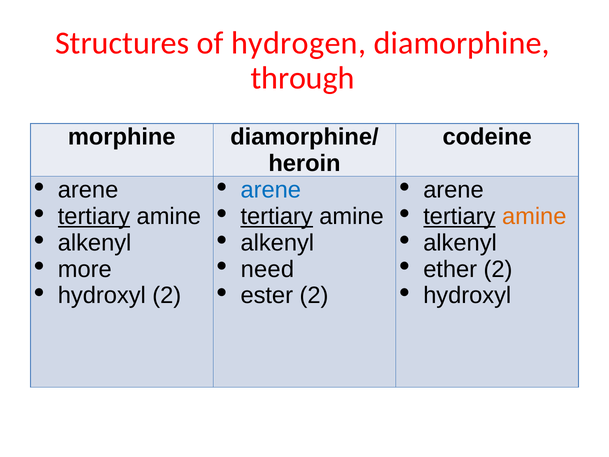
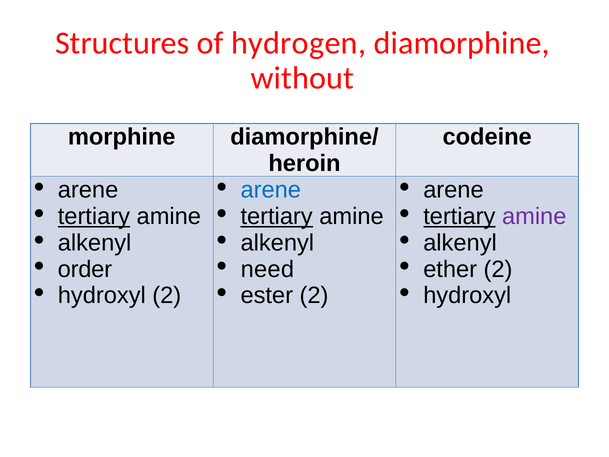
through: through -> without (303, 78)
amine colour: orange -> purple (534, 216)
more: more -> order (85, 269)
